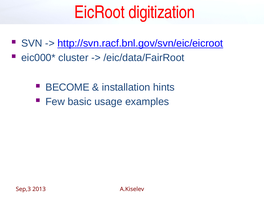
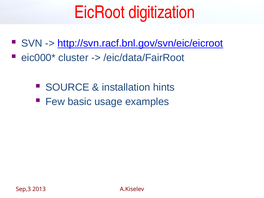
BECOME: BECOME -> SOURCE (67, 87)
